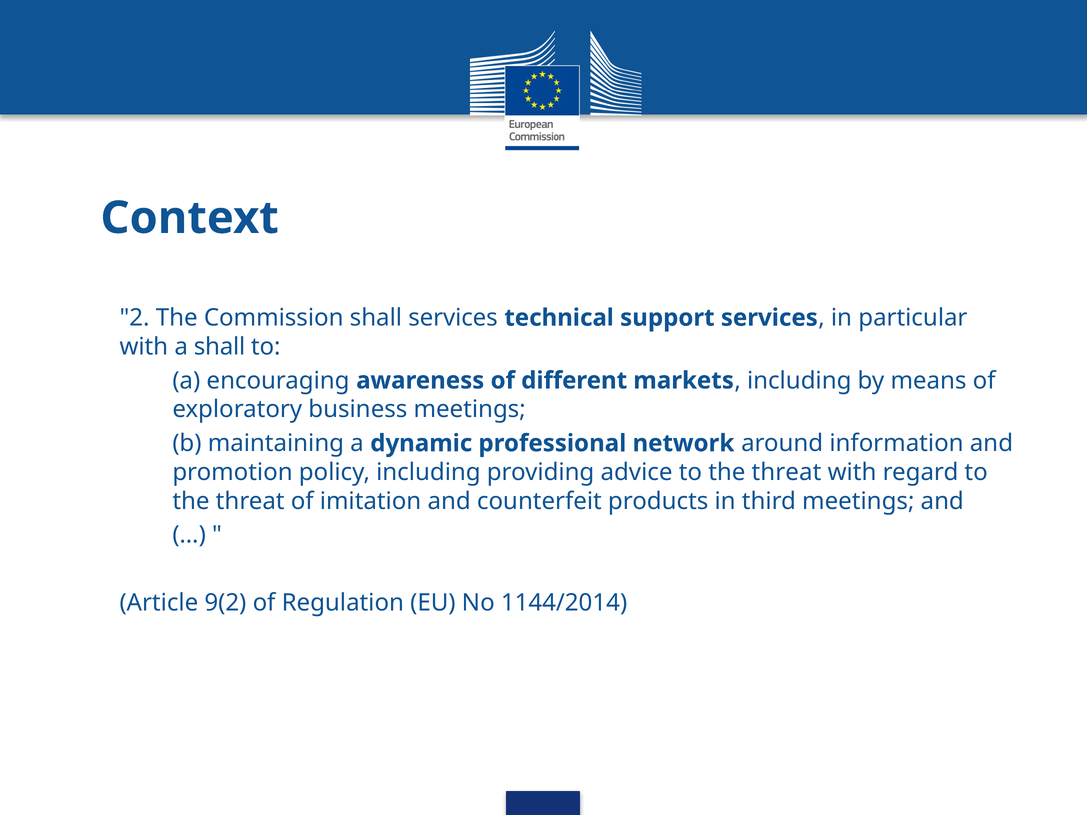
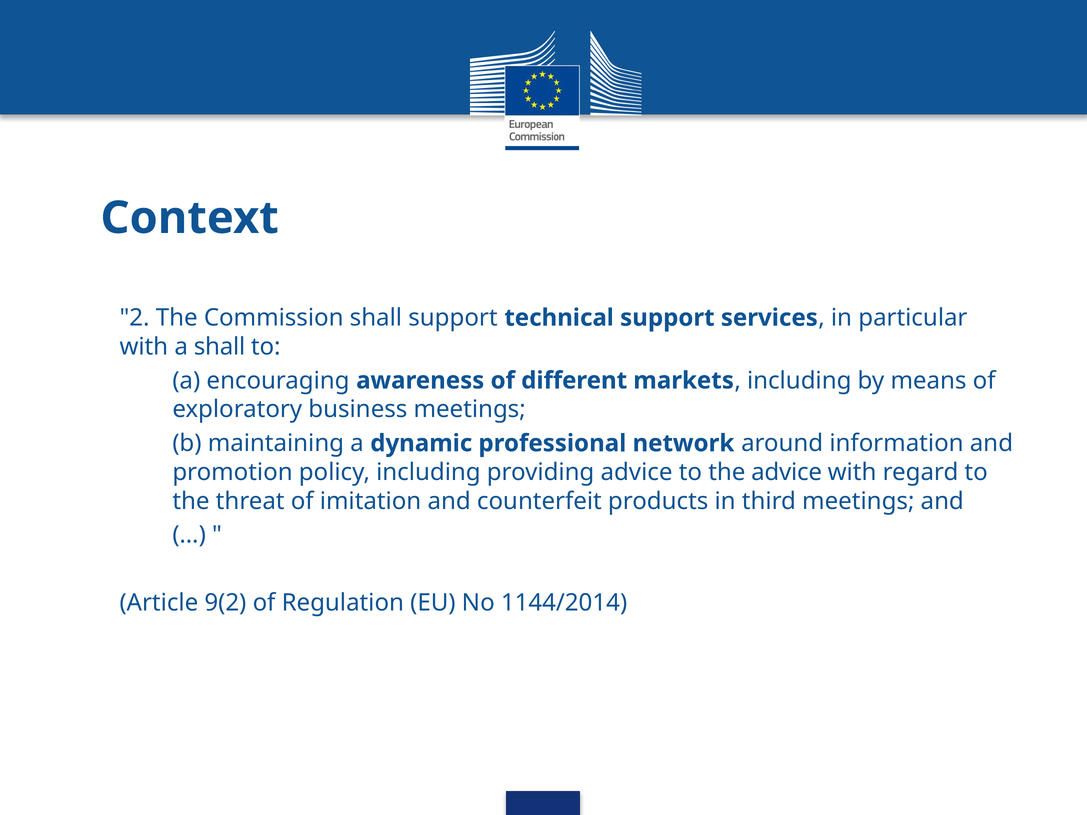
shall services: services -> support (453, 318)
advice to the threat: threat -> advice (787, 472)
